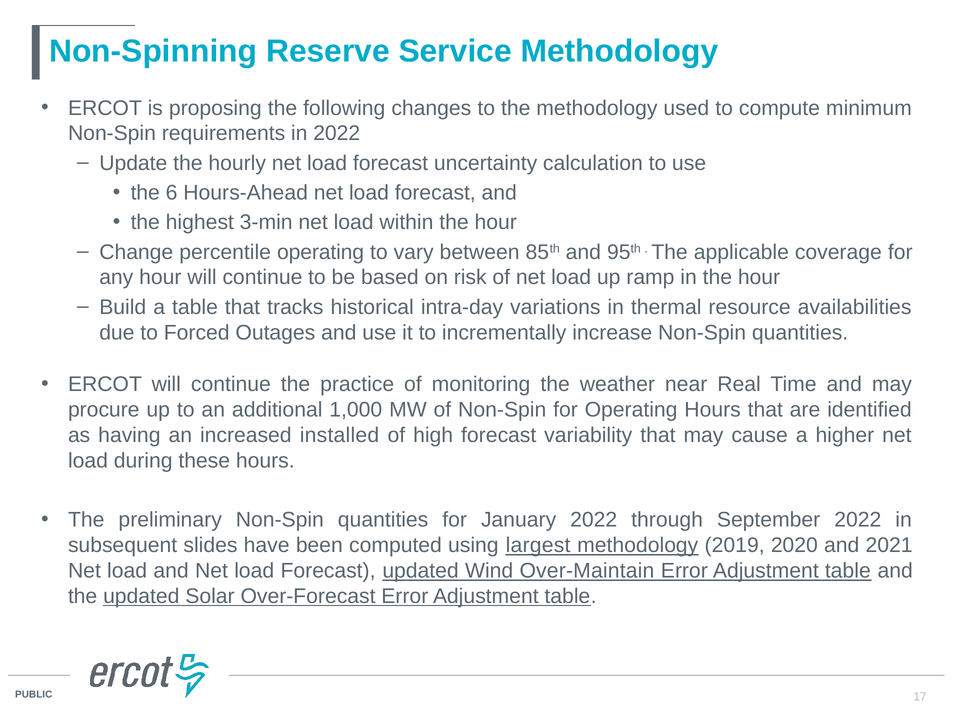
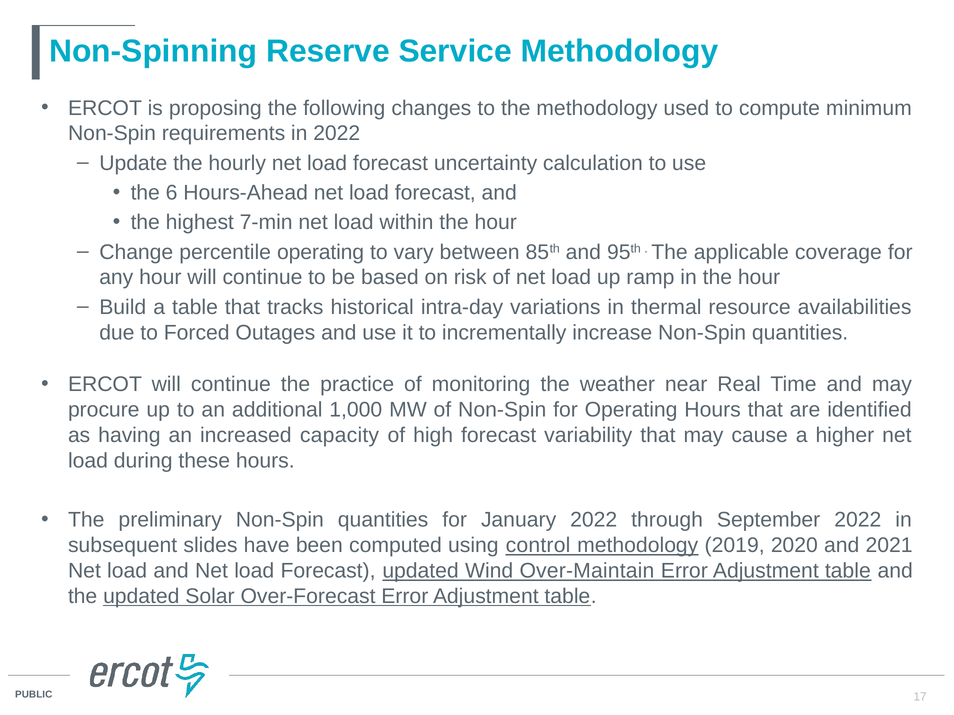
3-min: 3-min -> 7-min (266, 223)
installed: installed -> capacity (340, 436)
largest: largest -> control (538, 546)
